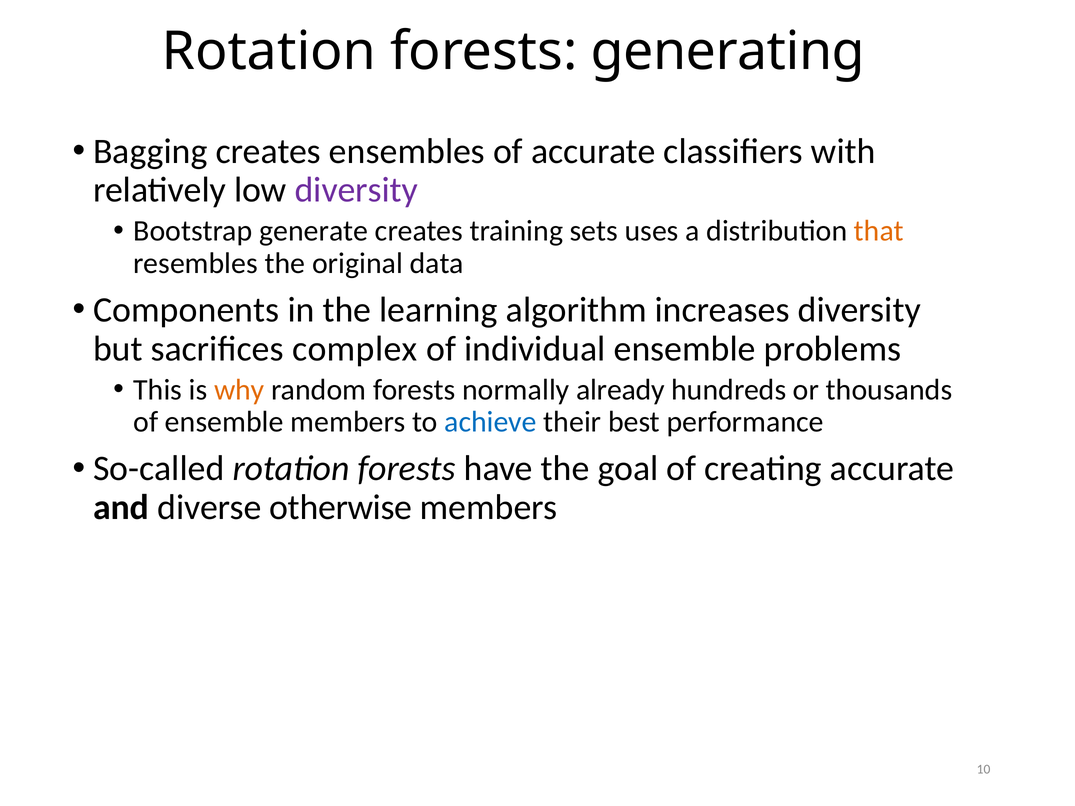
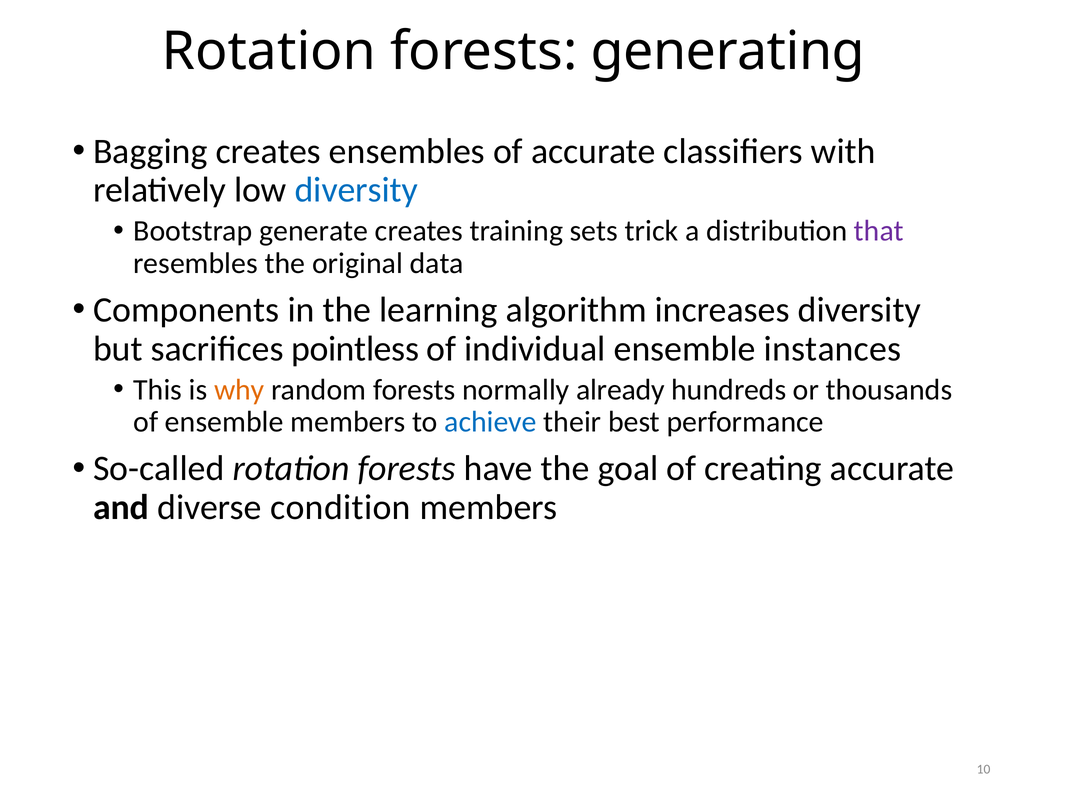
diversity colour: purple -> blue (356, 190)
uses: uses -> trick (652, 231)
that colour: orange -> purple (879, 231)
complex: complex -> pointless (355, 349)
problems: problems -> instances (832, 349)
otherwise: otherwise -> condition (340, 507)
